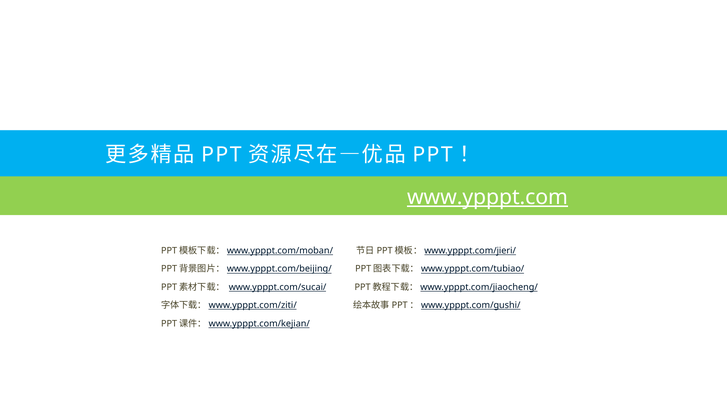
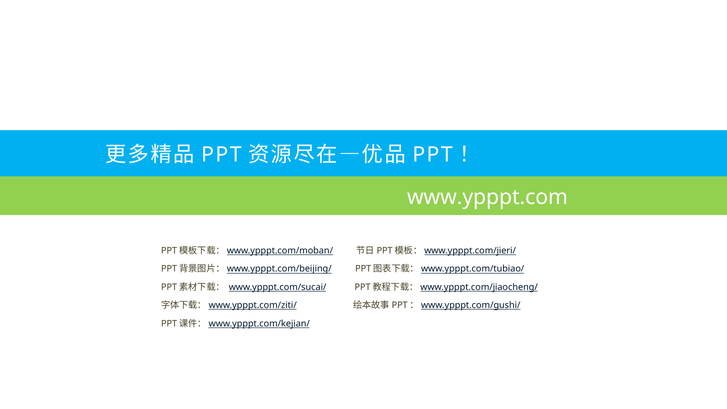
www.ypppt.com underline: present -> none (487, 197)
